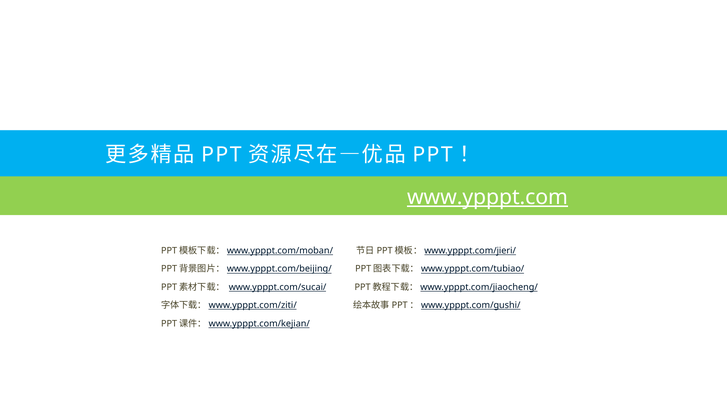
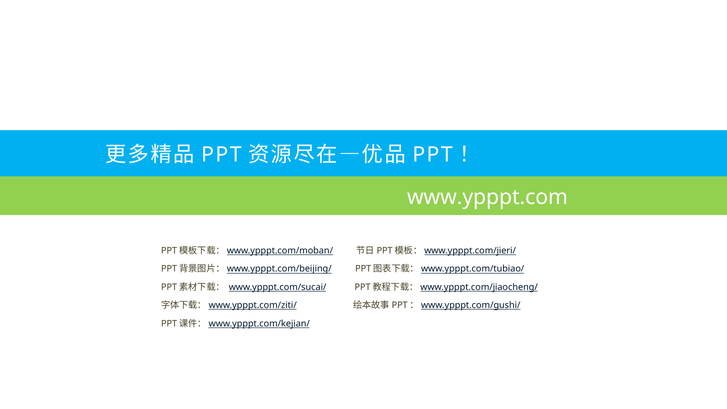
www.ypppt.com underline: present -> none (487, 197)
